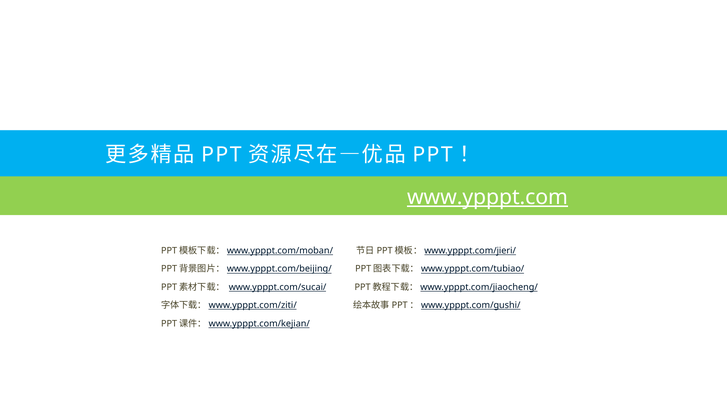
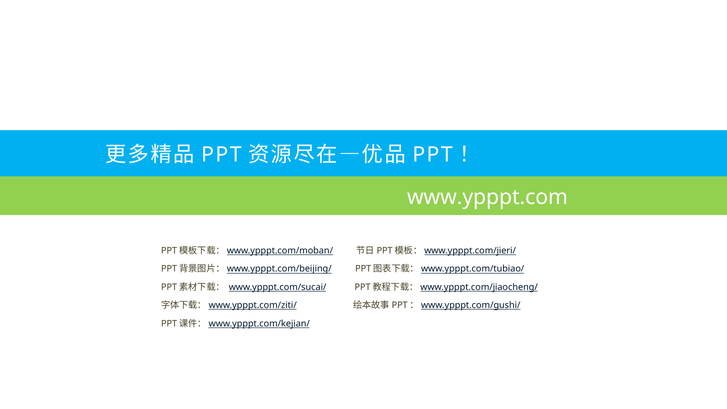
www.ypppt.com underline: present -> none (487, 197)
